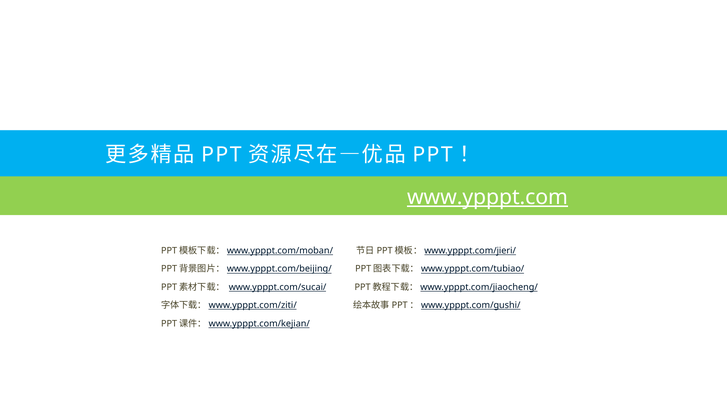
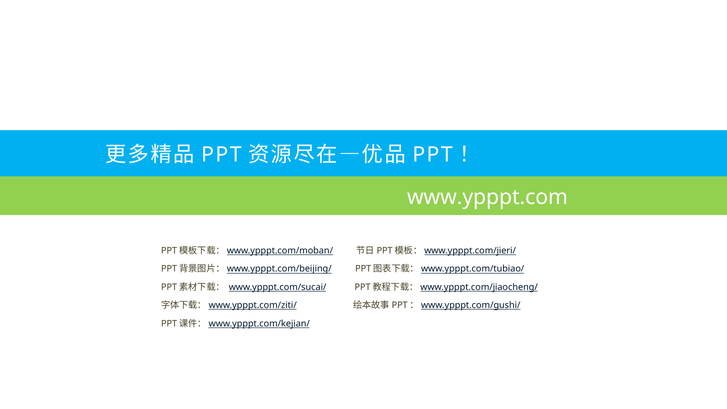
www.ypppt.com underline: present -> none (487, 197)
